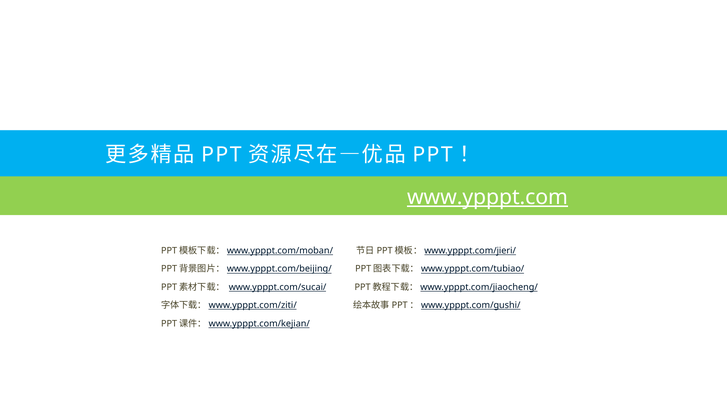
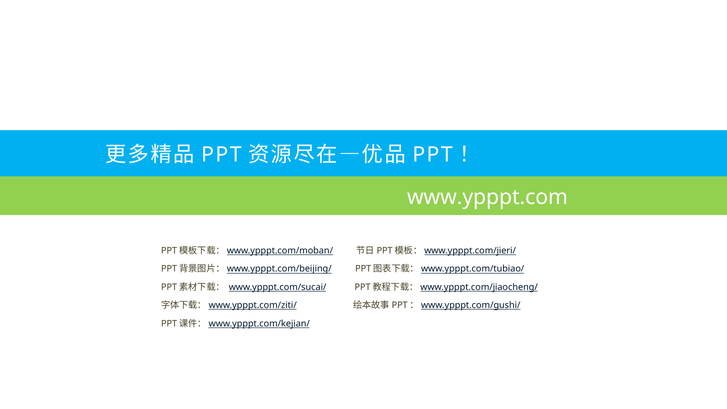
www.ypppt.com underline: present -> none (487, 197)
